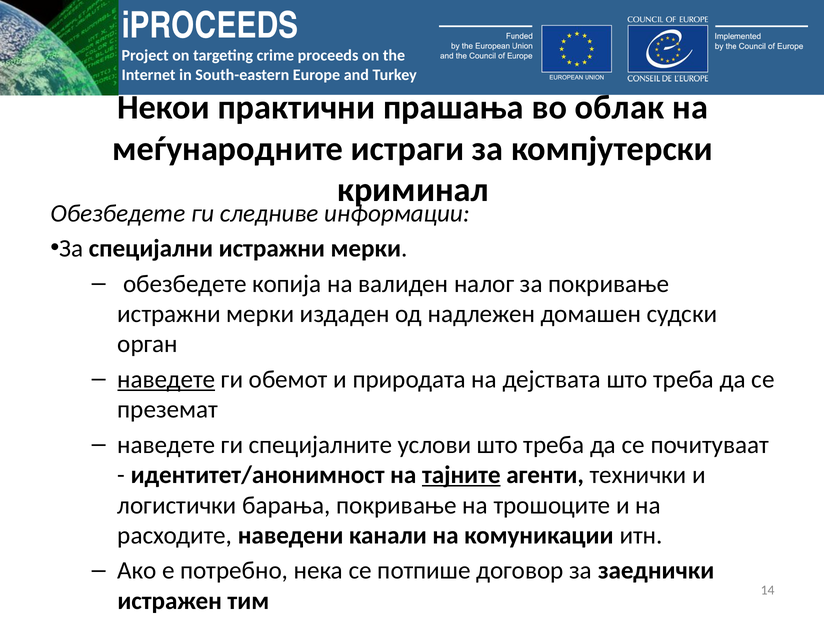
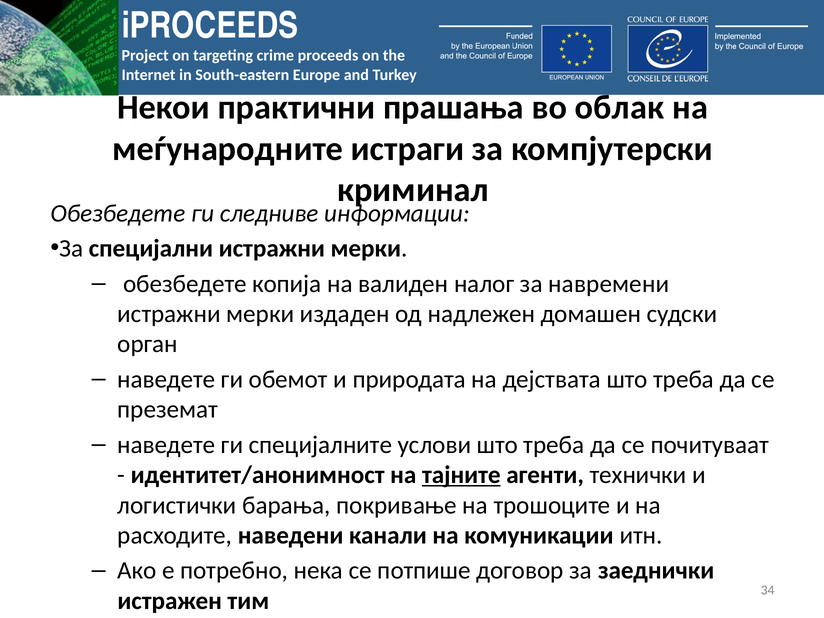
за покривање: покривање -> навремени (609, 284)
наведете underline: present -> none (166, 379)
14: 14 -> 34 (768, 590)
